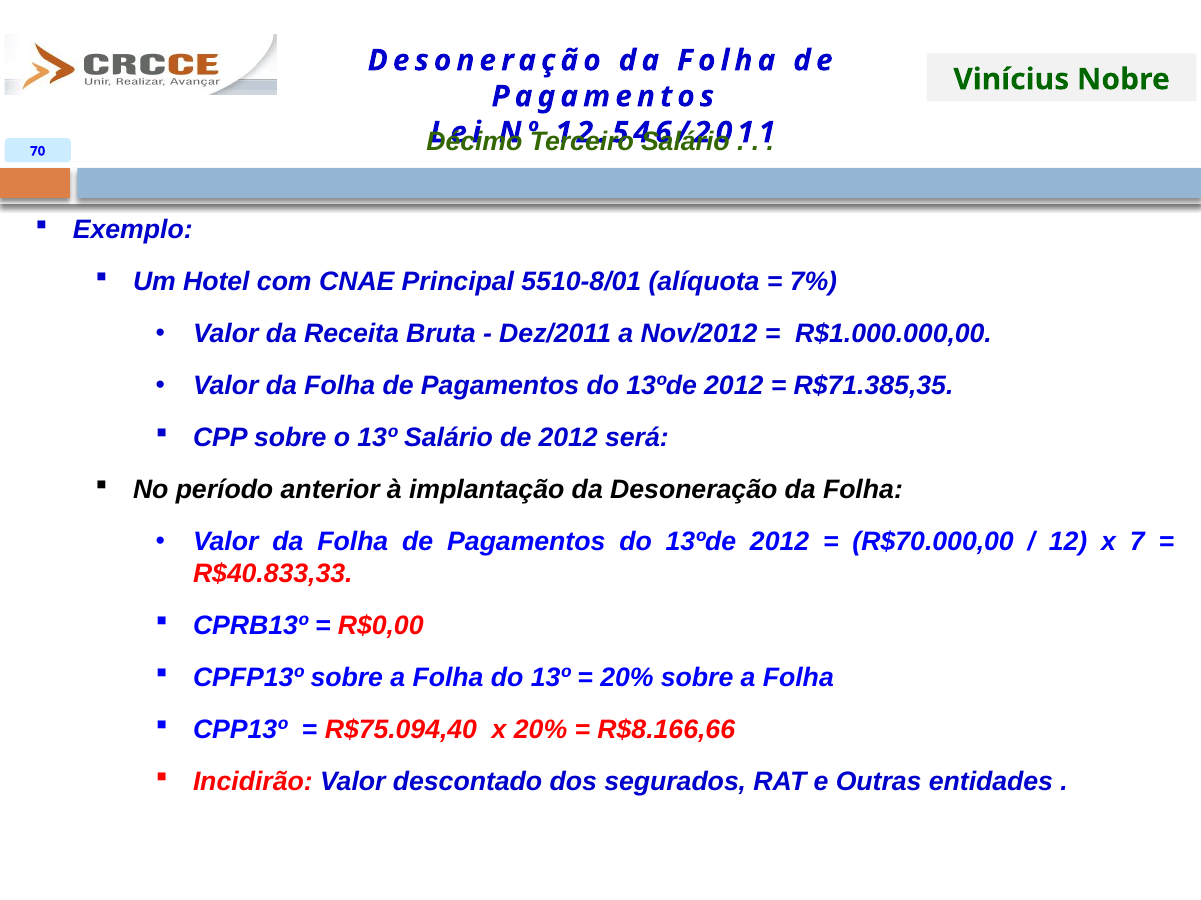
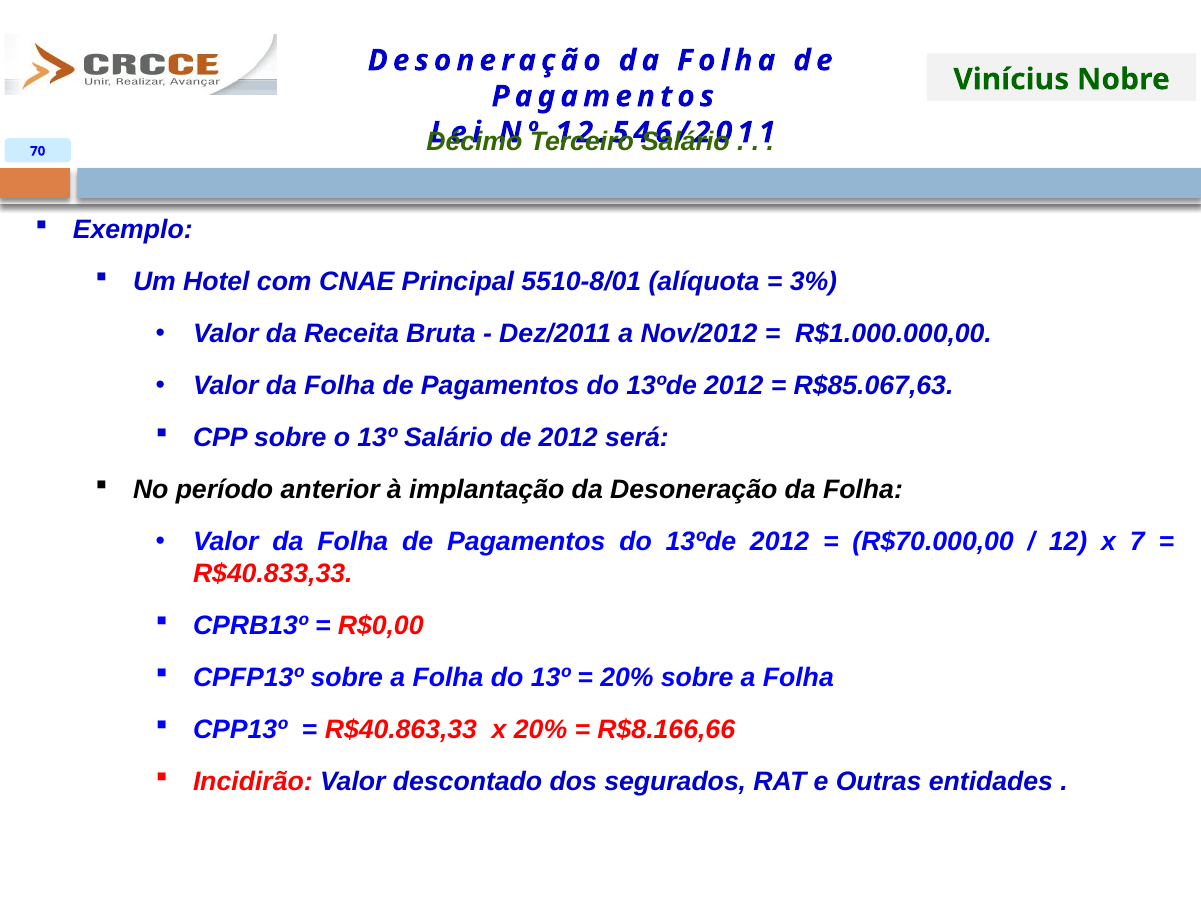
7%: 7% -> 3% (813, 282)
R$71.385,35: R$71.385,35 -> R$85.067,63 (873, 386)
R$75.094,40: R$75.094,40 -> R$40.863,33 (401, 731)
